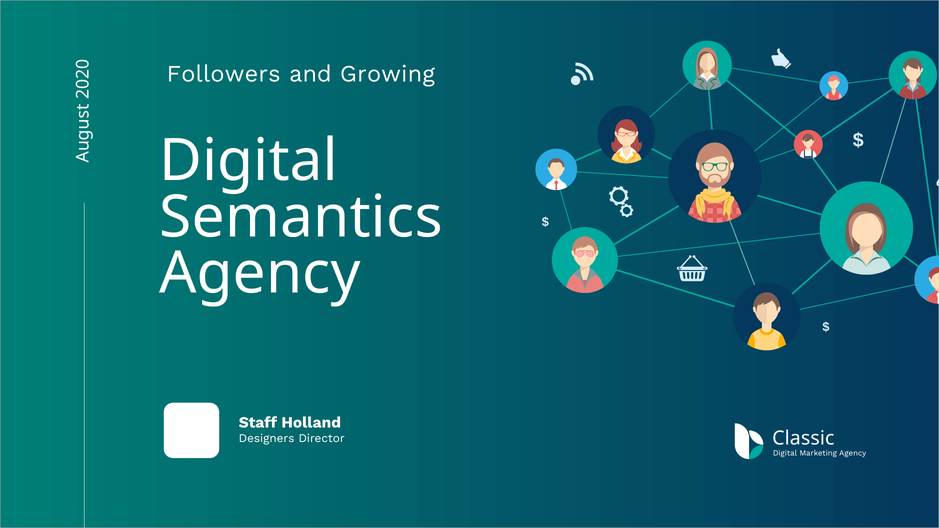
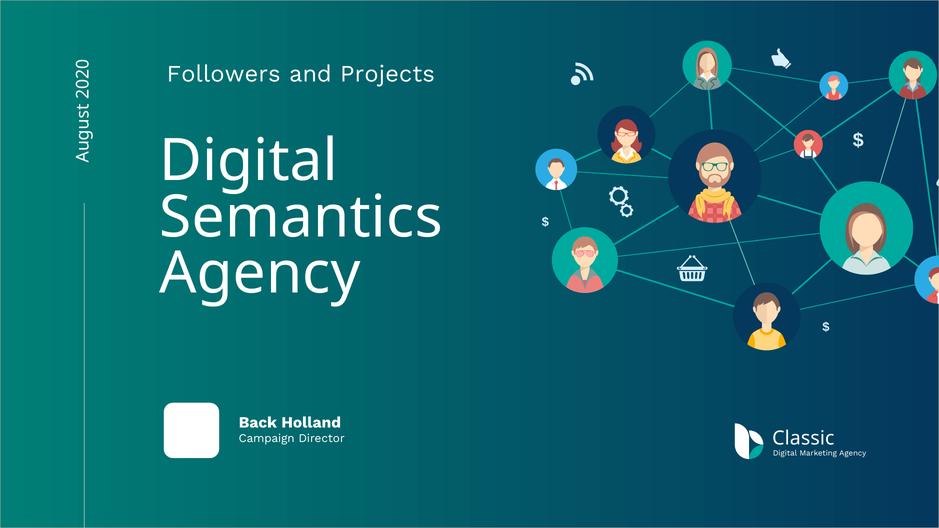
Growing: Growing -> Projects (387, 74)
Staff: Staff -> Back (258, 423)
Designers: Designers -> Campaign (267, 439)
